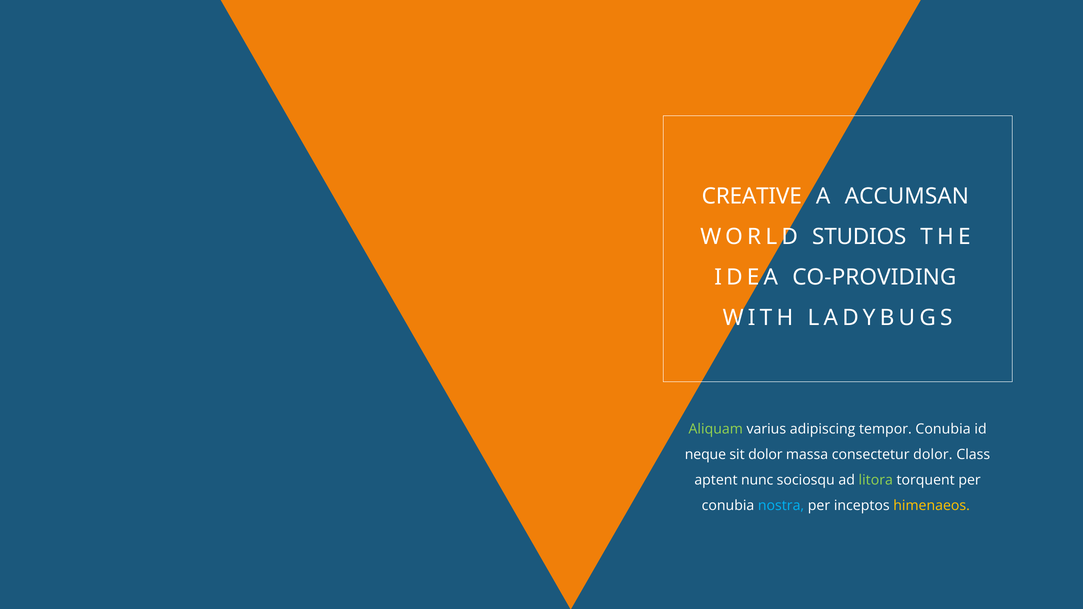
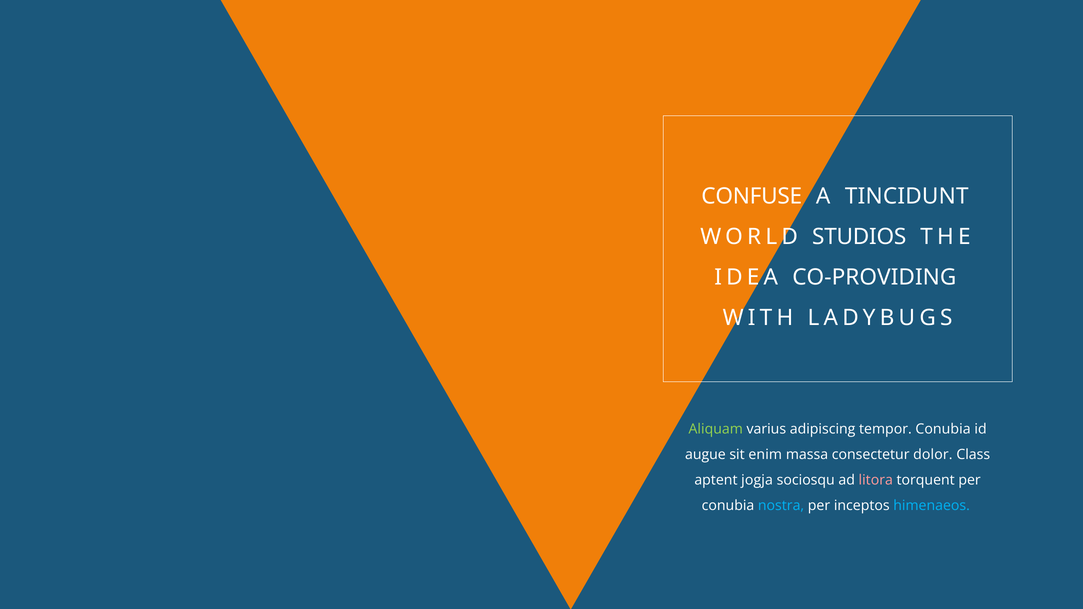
CREATIVE: CREATIVE -> CONFUSE (752, 196)
ACCUMSAN: ACCUMSAN -> TINCIDUNT (907, 196)
neque: neque -> augue (705, 455)
sit dolor: dolor -> enim (765, 455)
nunc: nunc -> jogja (757, 480)
litora colour: light green -> pink (876, 480)
himenaeos colour: yellow -> light blue (932, 506)
